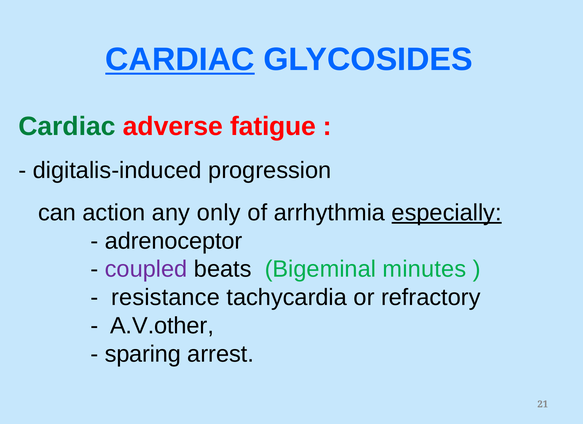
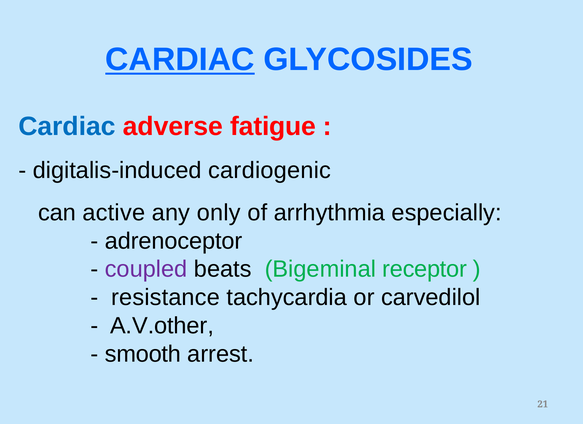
Cardiac colour: green -> blue (67, 126)
progression: progression -> cardiogenic (270, 170)
action: action -> active (114, 213)
especially underline: present -> none (447, 213)
minutes: minutes -> receptor (425, 269)
refractory: refractory -> carvedilol (431, 297)
sparing: sparing -> smooth (143, 354)
